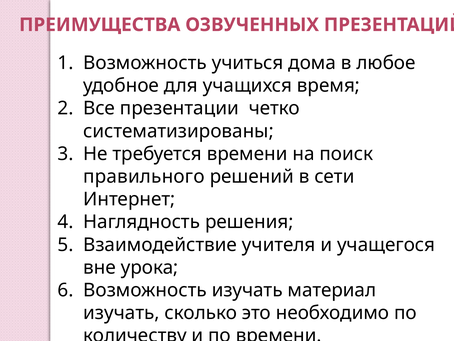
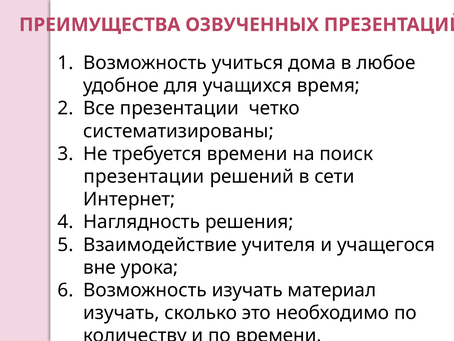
правильного: правильного -> презентации (144, 176)
